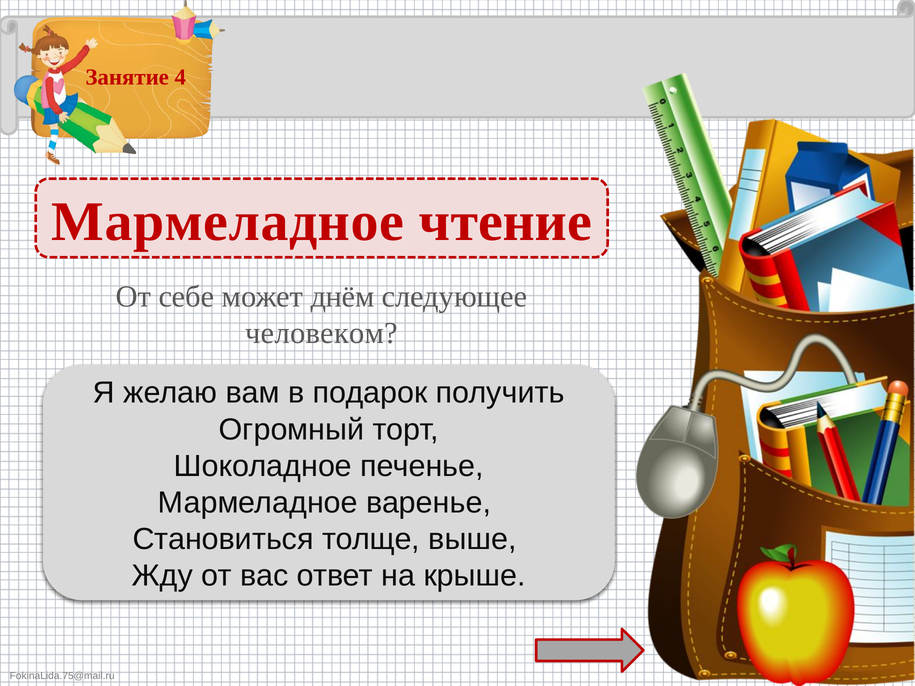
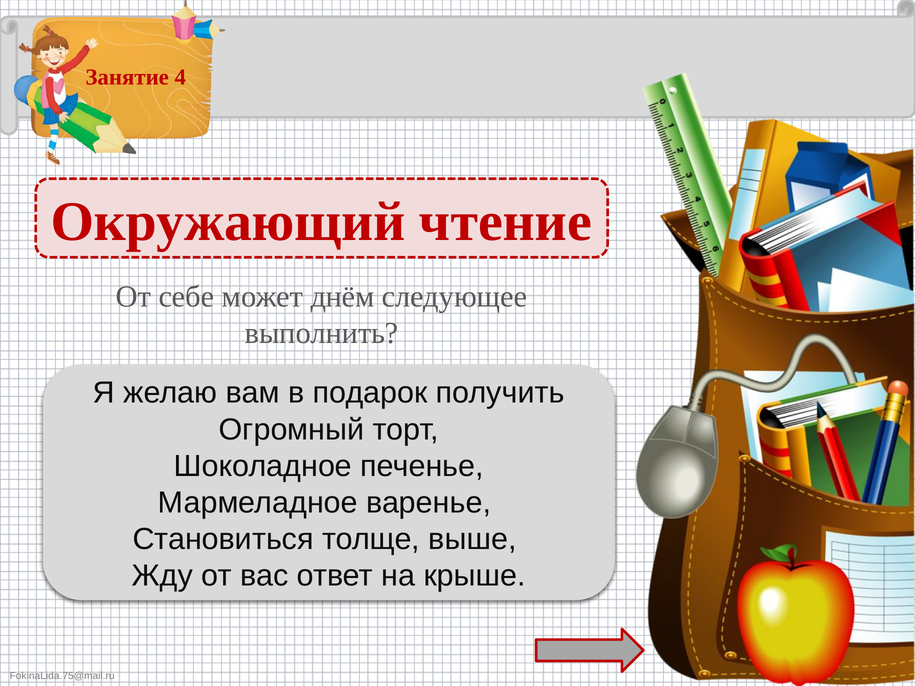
Мармеладное: Мармеладное -> Окружающий (228, 222)
человеком: человеком -> выполнить (322, 333)
